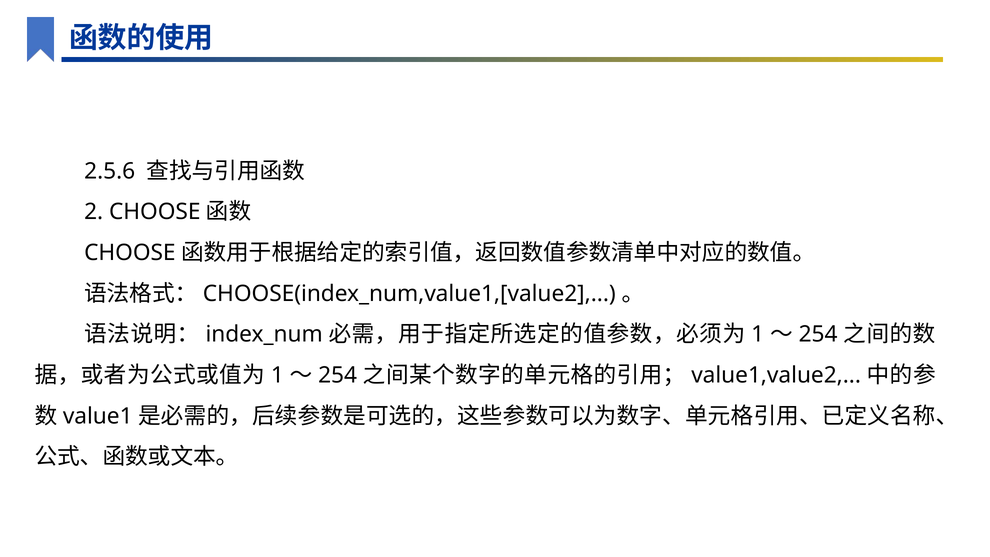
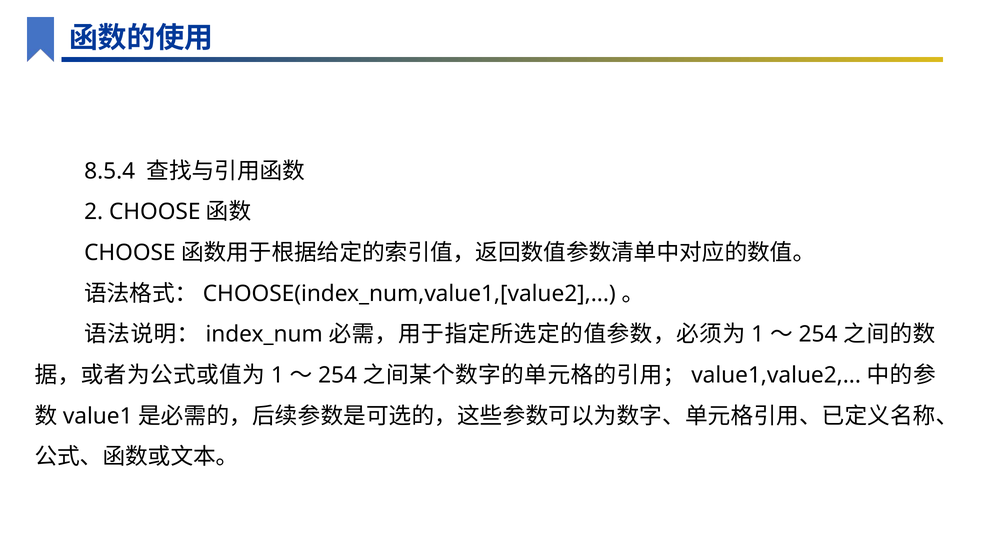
2.5.6: 2.5.6 -> 8.5.4 (110, 171)
